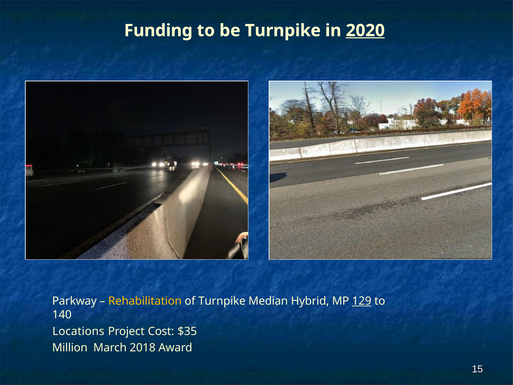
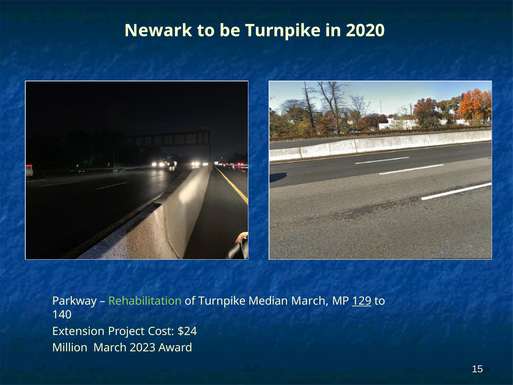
Funding: Funding -> Newark (158, 31)
2020 underline: present -> none (365, 31)
Rehabilitation colour: yellow -> light green (145, 301)
Median Hybrid: Hybrid -> March (310, 301)
Locations: Locations -> Extension (78, 331)
$35: $35 -> $24 (187, 331)
2018: 2018 -> 2023 (143, 347)
